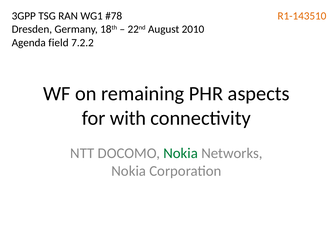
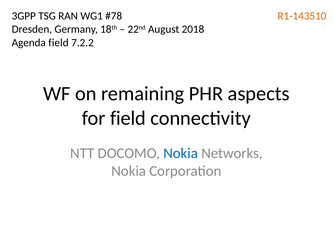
2010: 2010 -> 2018 (193, 29)
for with: with -> field (128, 118)
Nokia colour: green -> blue (181, 153)
